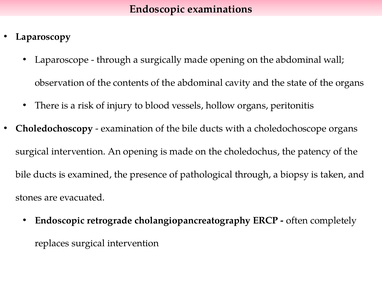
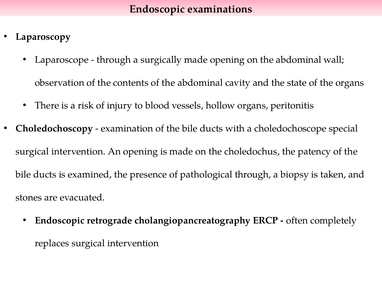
choledochoscope organs: organs -> special (343, 128)
